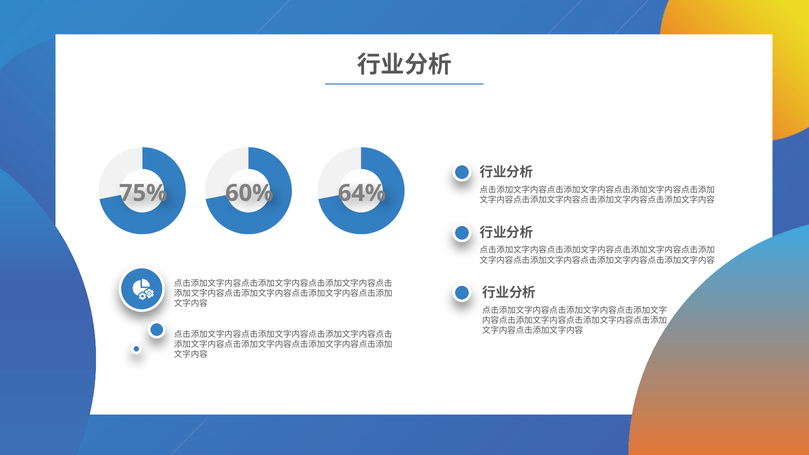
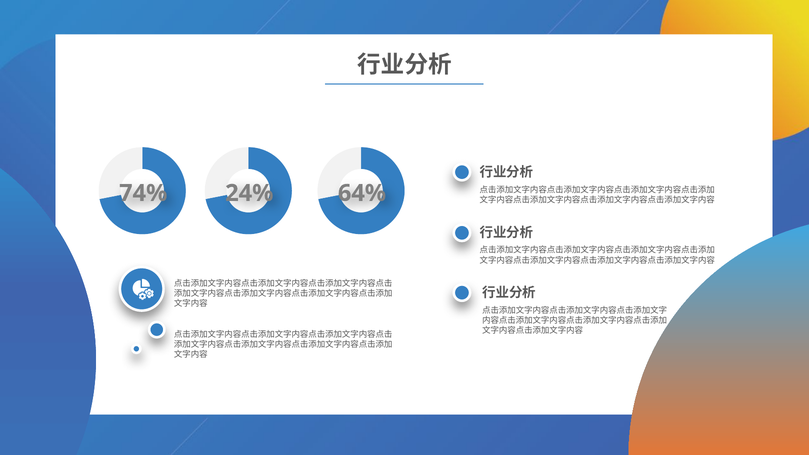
75%: 75% -> 74% (143, 193)
60%: 60% -> 24% (249, 193)
